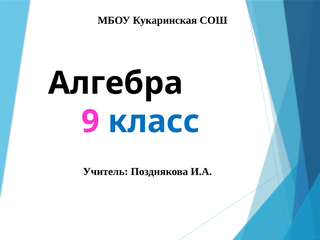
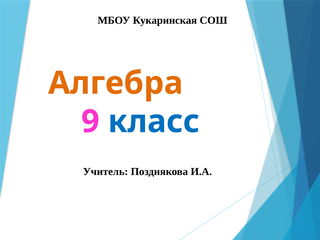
Алгебра colour: black -> orange (116, 83)
